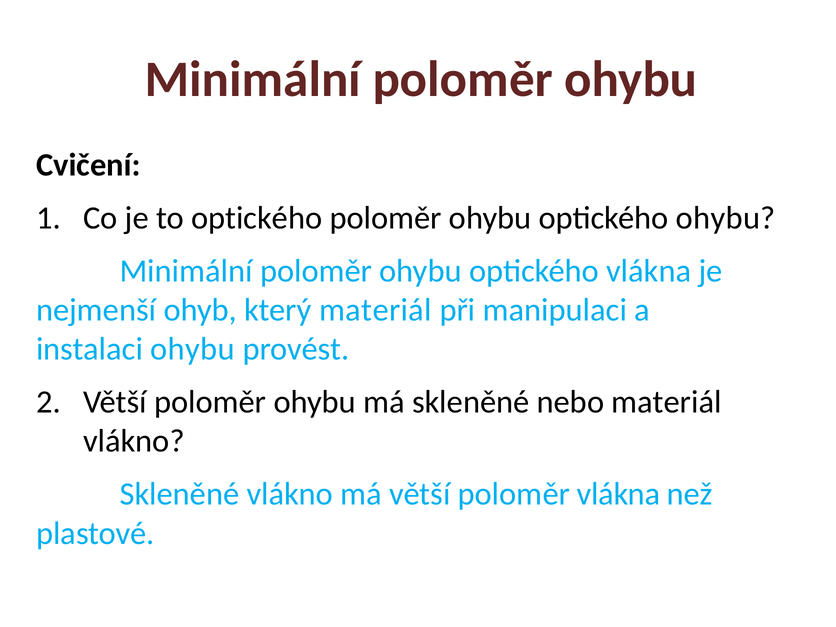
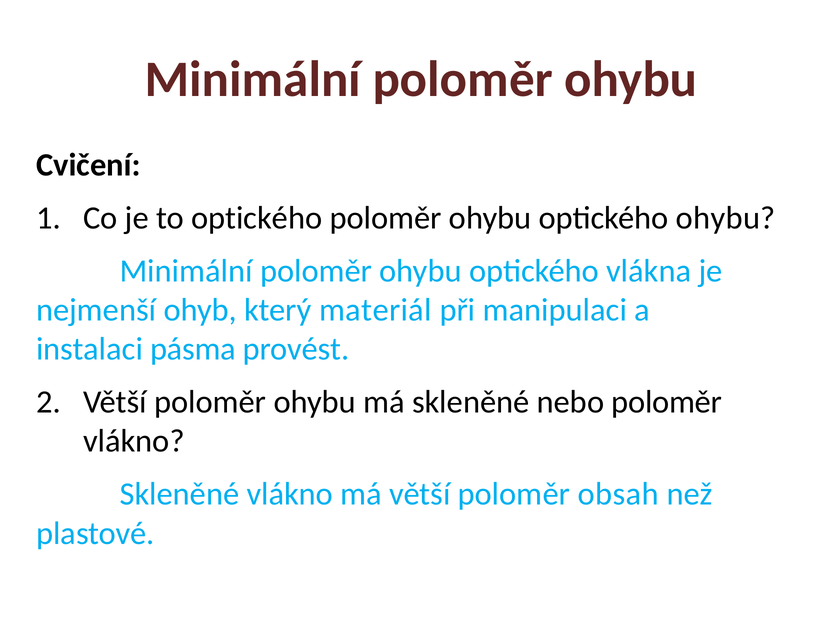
instalaci ohybu: ohybu -> pásma (193, 349)
nebo materiál: materiál -> poloměr (667, 402)
poloměr vlákna: vlákna -> obsah (618, 494)
